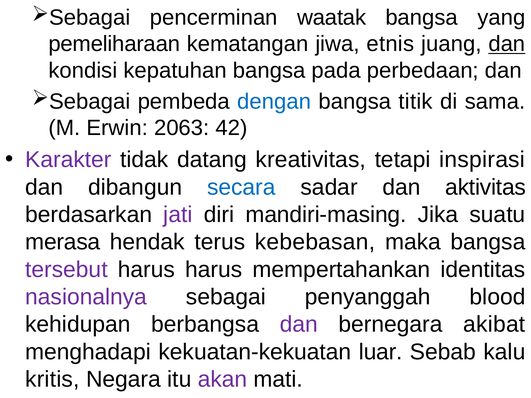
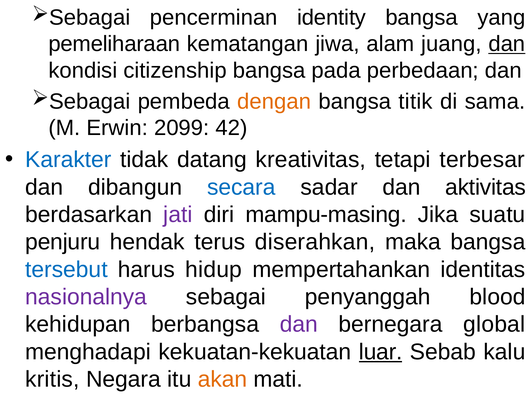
waatak: waatak -> identity (332, 17)
etnis: etnis -> alam (390, 44)
kepatuhan: kepatuhan -> citizenship (175, 71)
dengan colour: blue -> orange (274, 102)
2063: 2063 -> 2099 (182, 128)
Karakter colour: purple -> blue (68, 160)
inspirasi: inspirasi -> terbesar (482, 160)
mandiri-masing: mandiri-masing -> mampu-masing (326, 215)
merasa: merasa -> penjuru (63, 242)
kebebasan: kebebasan -> diserahkan (315, 242)
tersebut colour: purple -> blue (66, 270)
harus harus: harus -> hidup (214, 270)
akibat: akibat -> global (494, 325)
luar underline: none -> present (381, 352)
akan colour: purple -> orange (222, 379)
